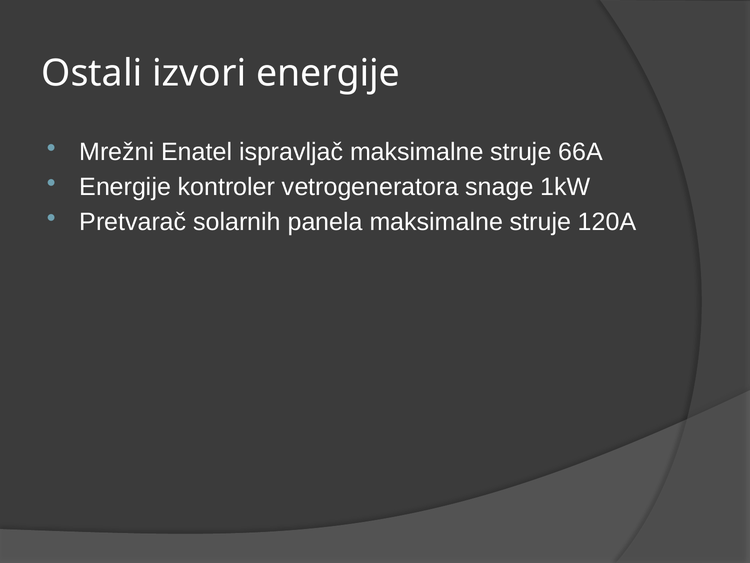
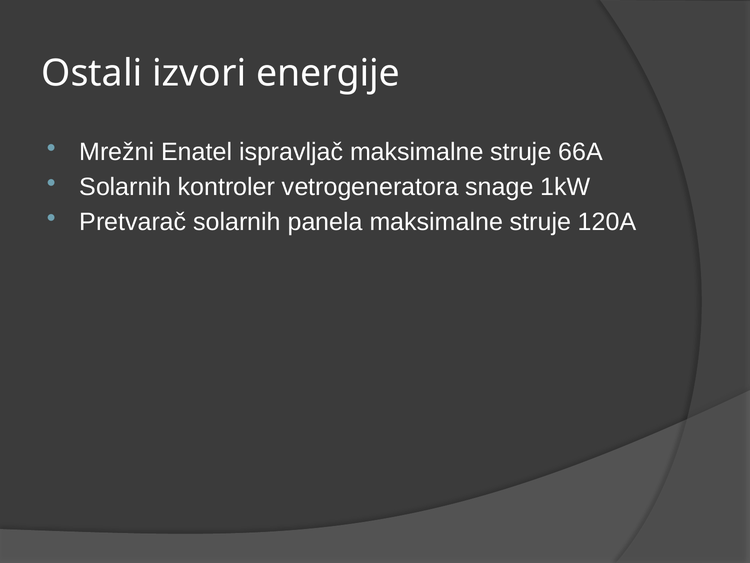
Energije: Energije -> Solarnih (125, 187)
